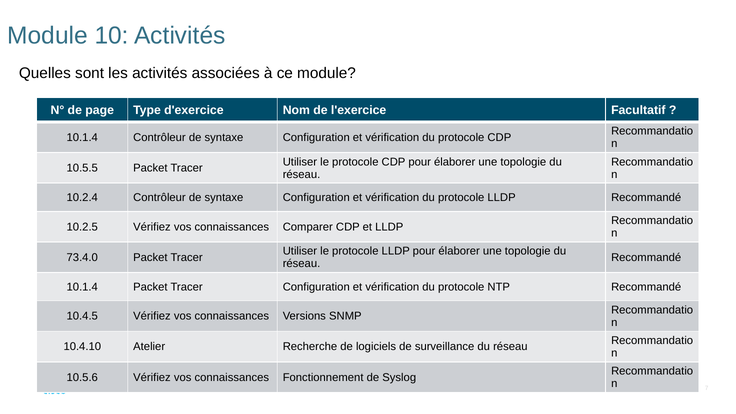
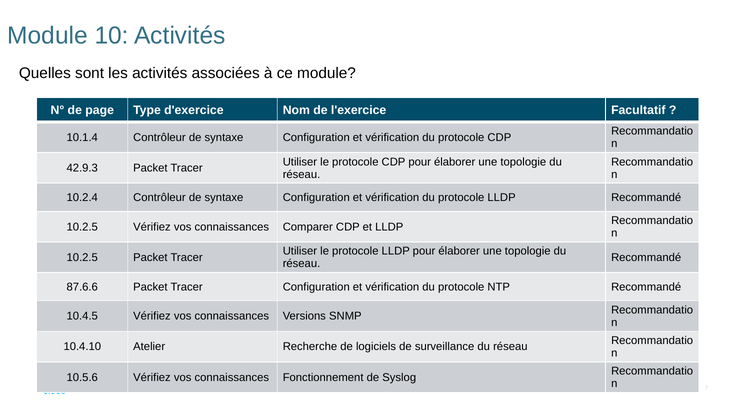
10.5.5: 10.5.5 -> 42.9.3 (82, 168)
73.4.0: 73.4.0 -> 10.2.5 (82, 257)
10.1.4: 10.1.4 -> 87.6.6 (82, 287)
